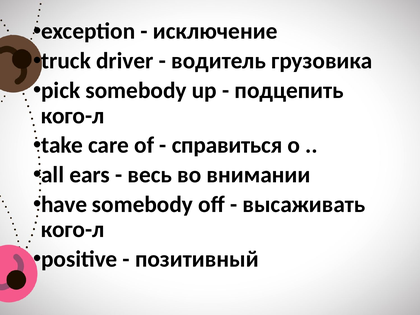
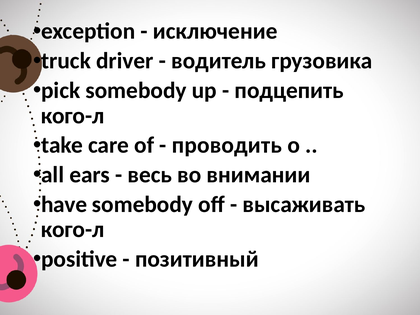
справиться: справиться -> проводить (227, 145)
